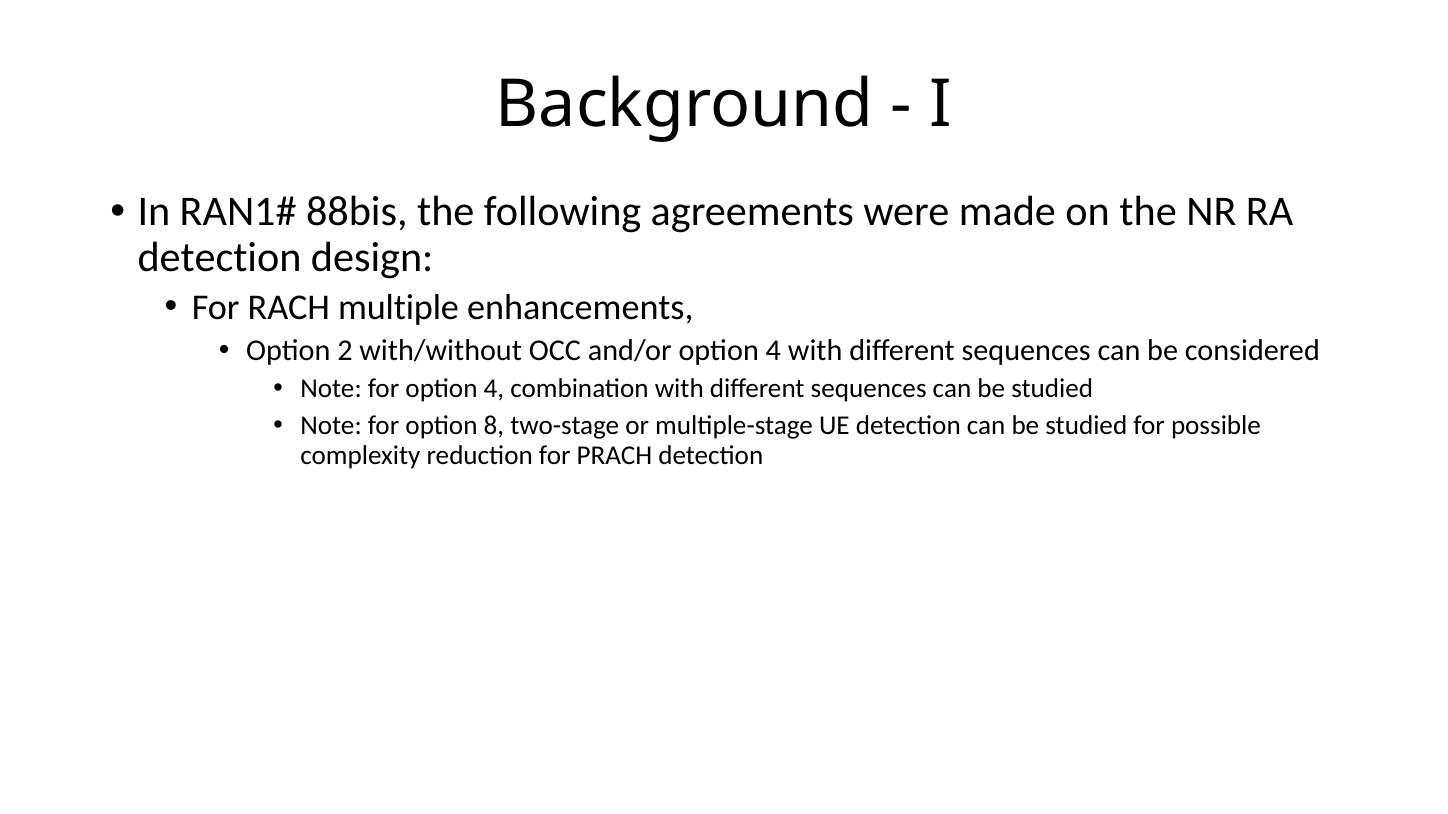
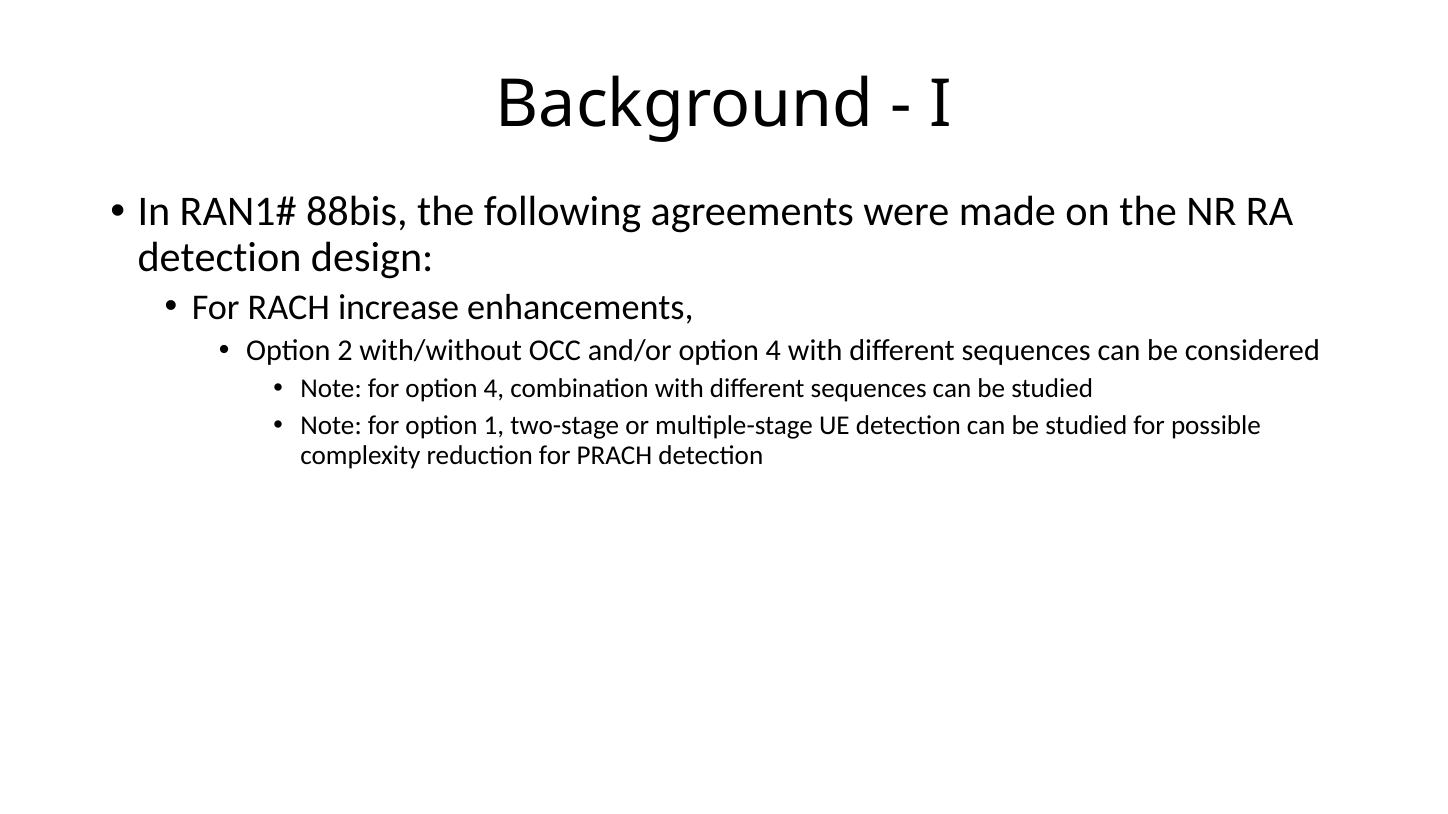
multiple: multiple -> increase (399, 307)
8: 8 -> 1 (494, 426)
